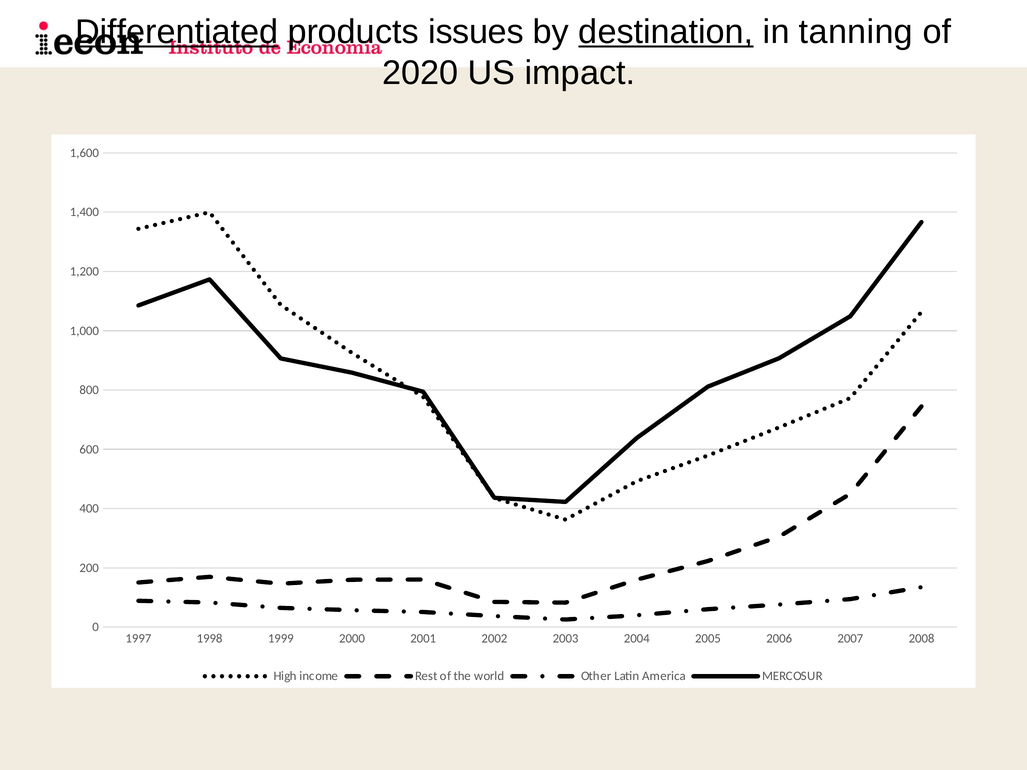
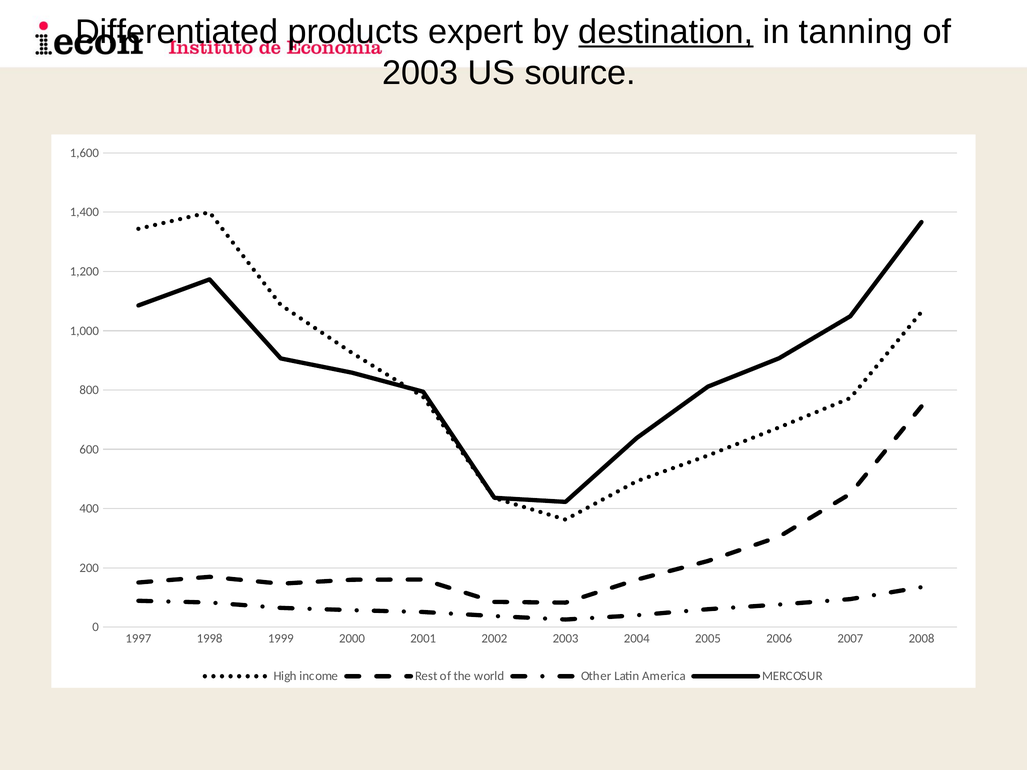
Differentiated underline: present -> none (177, 32)
issues: issues -> expert (476, 32)
2020: 2020 -> 2003 (420, 73)
impact: impact -> source (580, 73)
